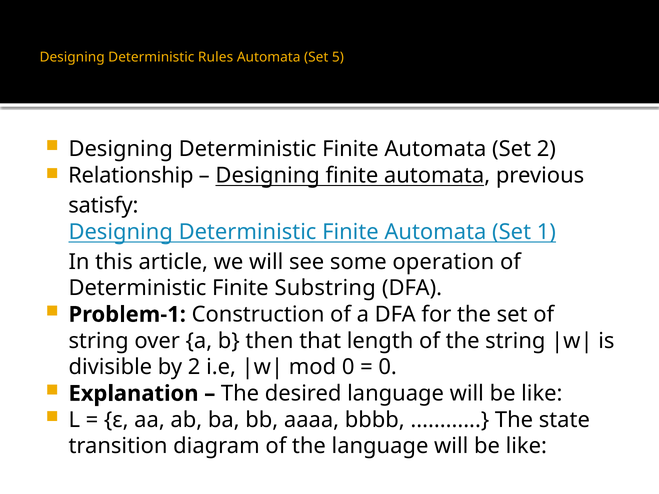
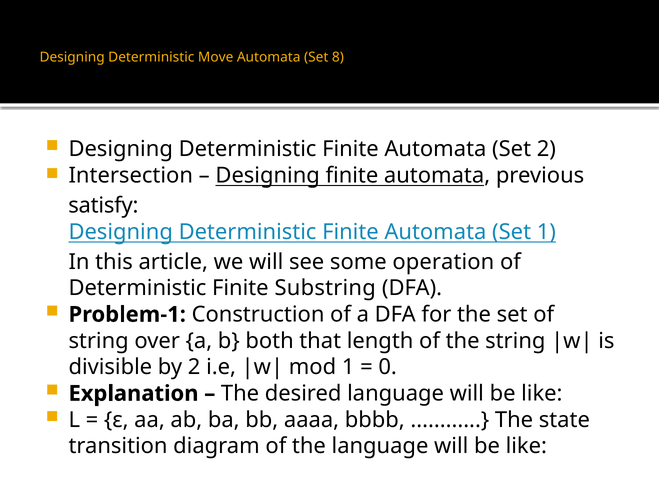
Rules: Rules -> Move (216, 57)
5: 5 -> 8 (338, 57)
Relationship: Relationship -> Intersection (131, 176)
then: then -> both (270, 341)
mod 0: 0 -> 1 (348, 367)
